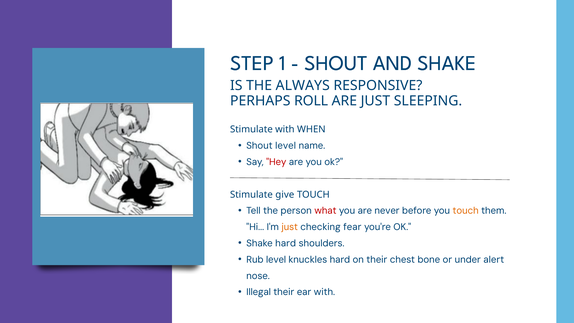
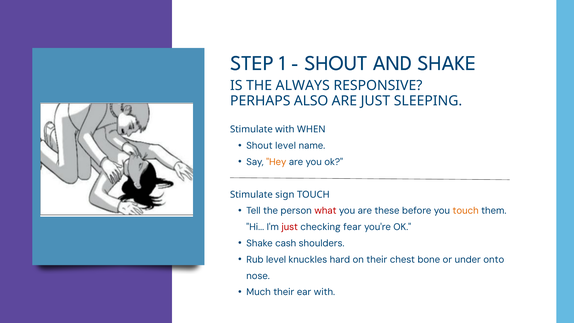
ROLL: ROLL -> ALSO (311, 101)
Hey colour: red -> orange (276, 162)
give: give -> sign (285, 194)
never: never -> these (387, 211)
just colour: orange -> red (290, 227)
Shake hard: hard -> cash (286, 243)
alert: alert -> onto (494, 259)
Illegal: Illegal -> Much (259, 292)
